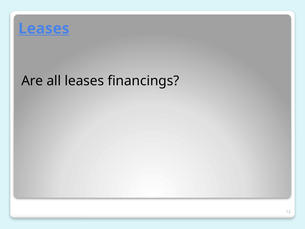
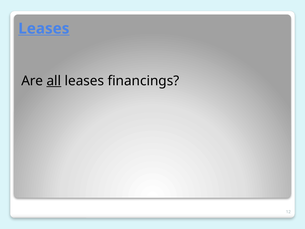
all underline: none -> present (54, 81)
